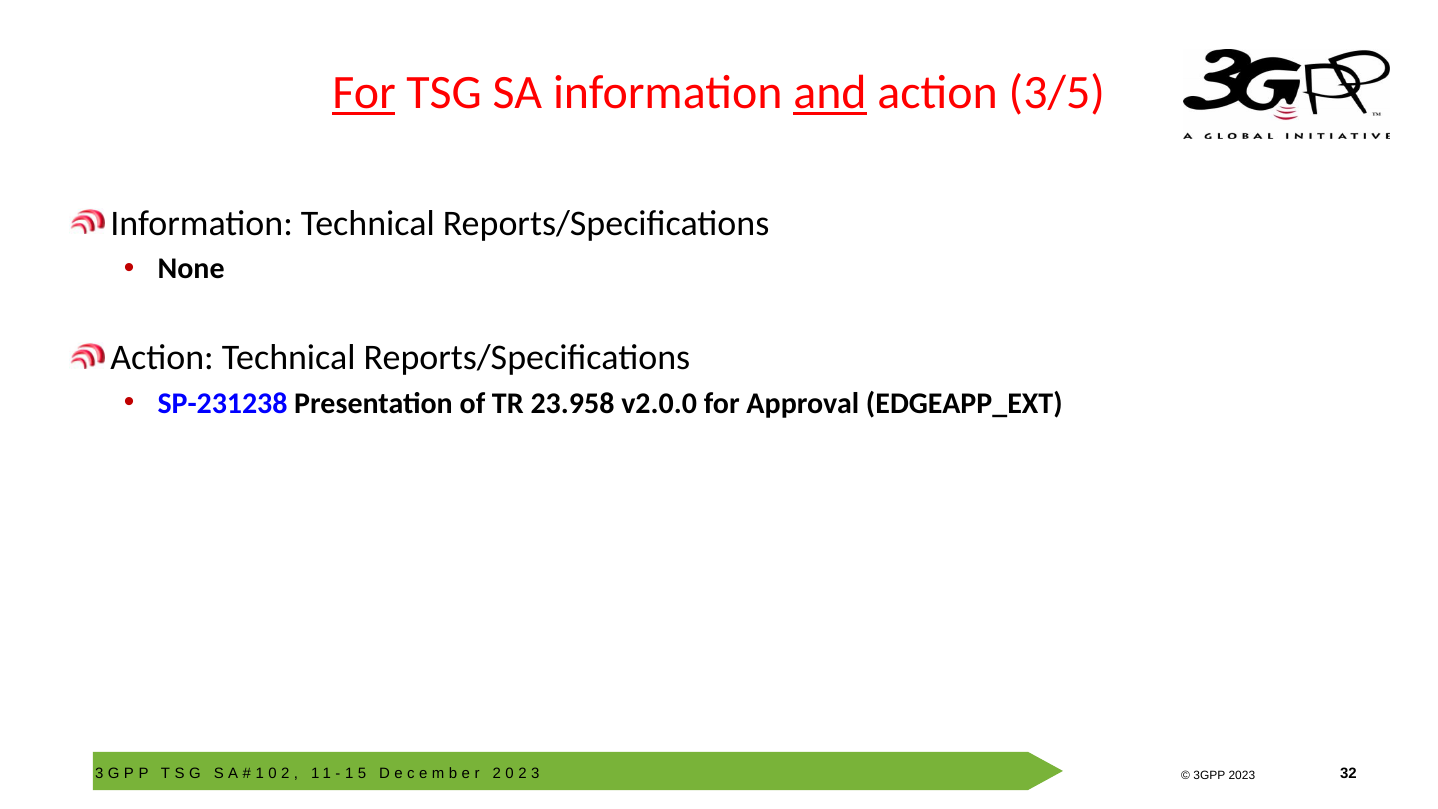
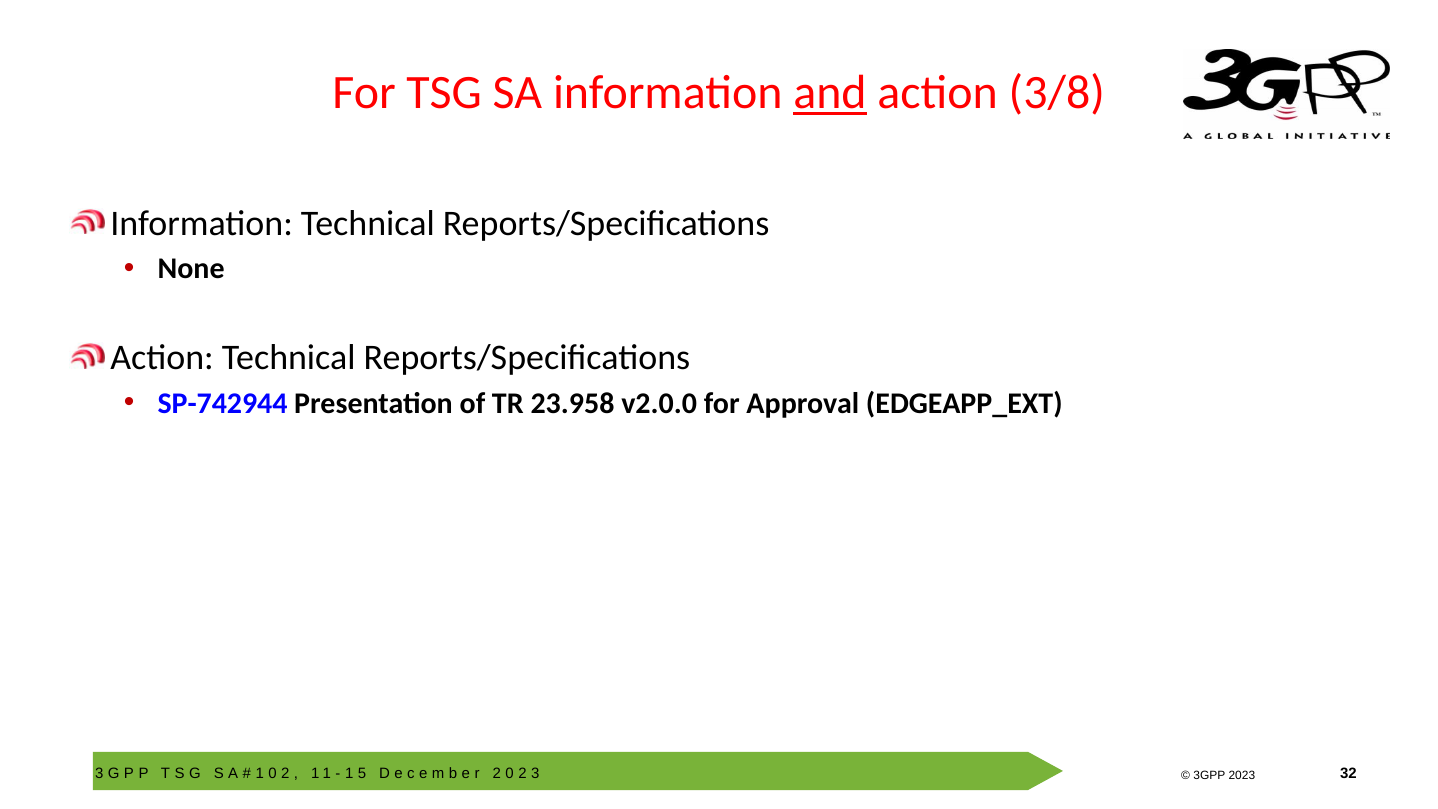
For underline: present -> none (364, 93)
3/5: 3/5 -> 3/8 (1057, 93)
SP-231238: SP-231238 -> SP-742944 (223, 403)
